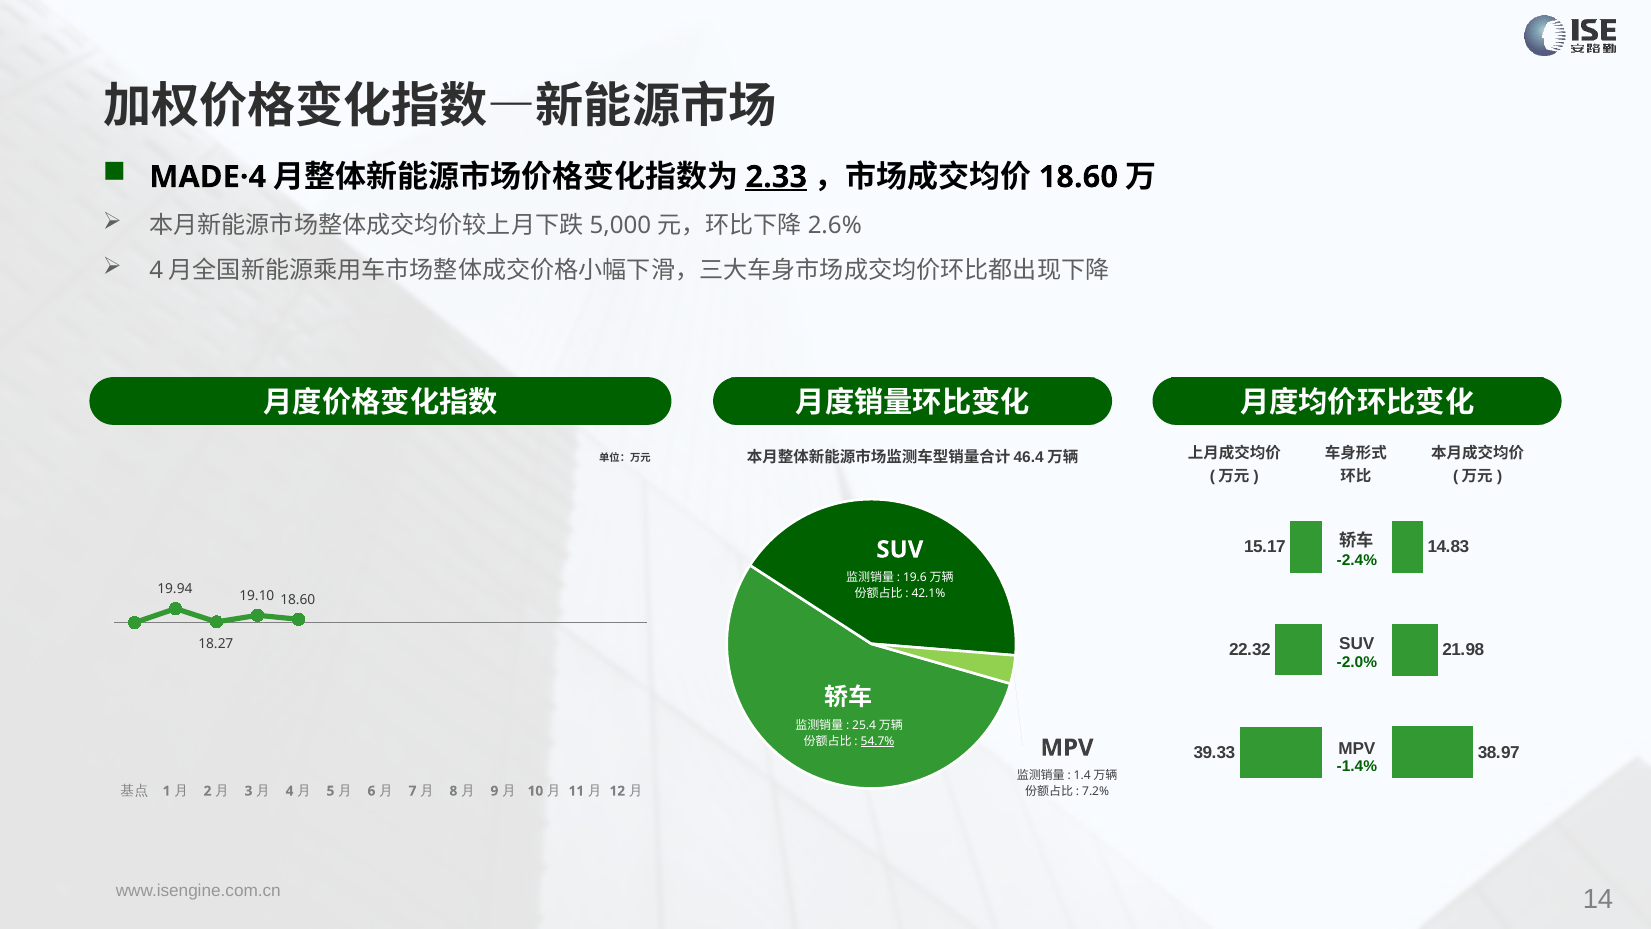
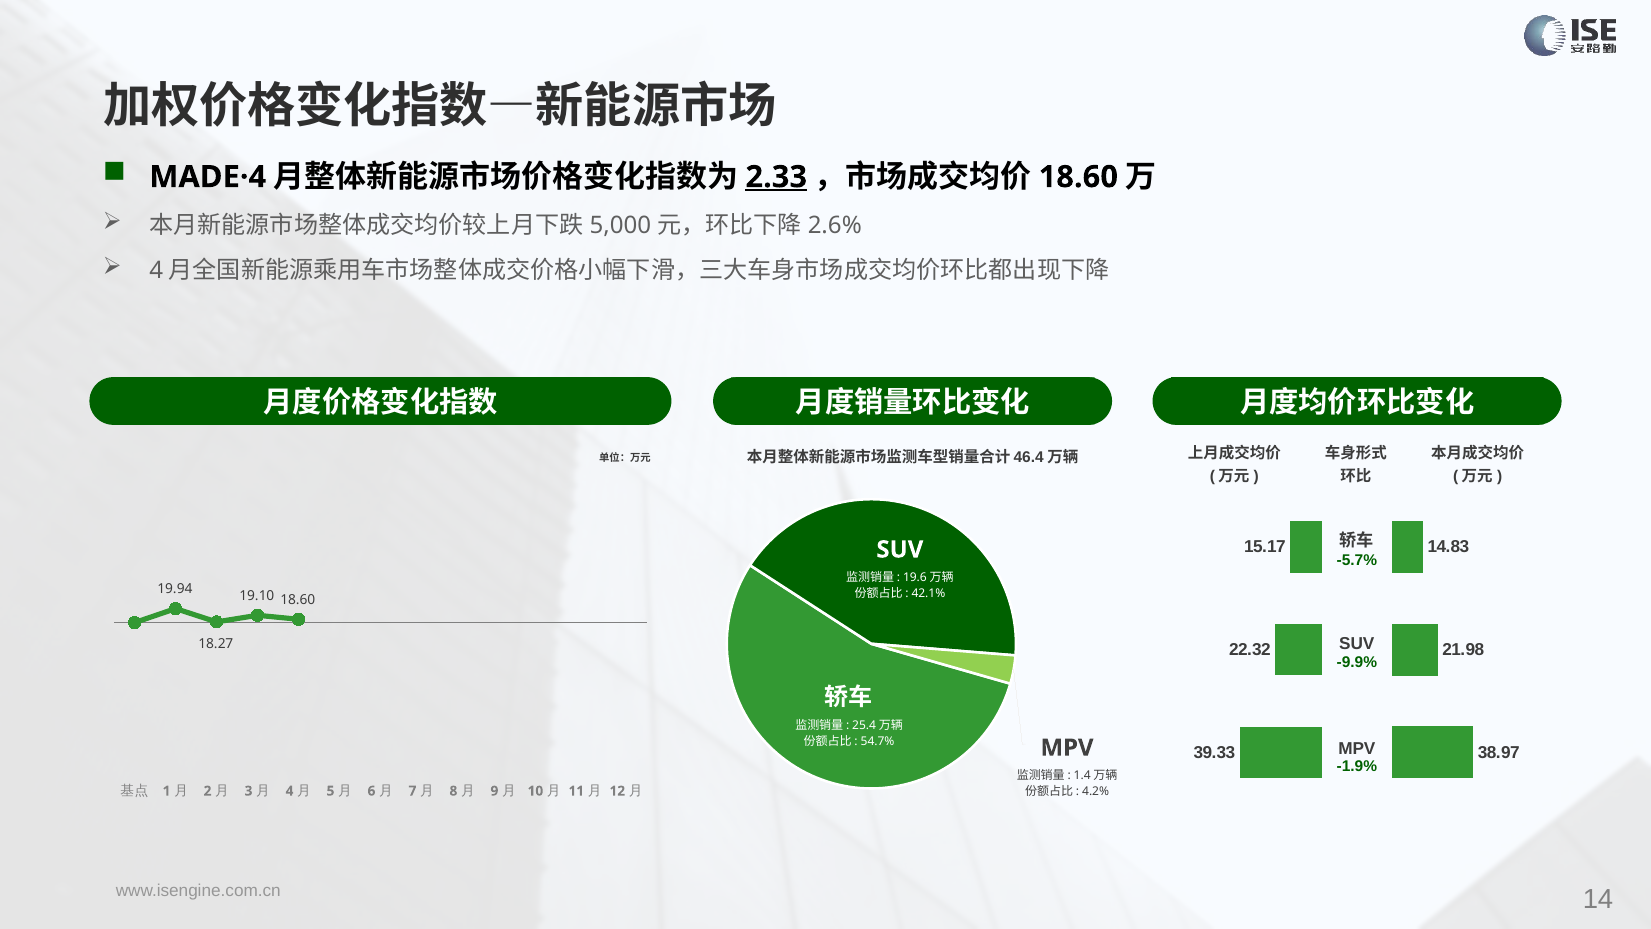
-2.4%: -2.4% -> -5.7% (1357, 560)
-2.0%: -2.0% -> -9.9% (1357, 662)
54.7% underline: present -> none (878, 741)
-1.4%: -1.4% -> -1.9% (1357, 766)
7.2%: 7.2% -> 4.2% (1096, 791)
